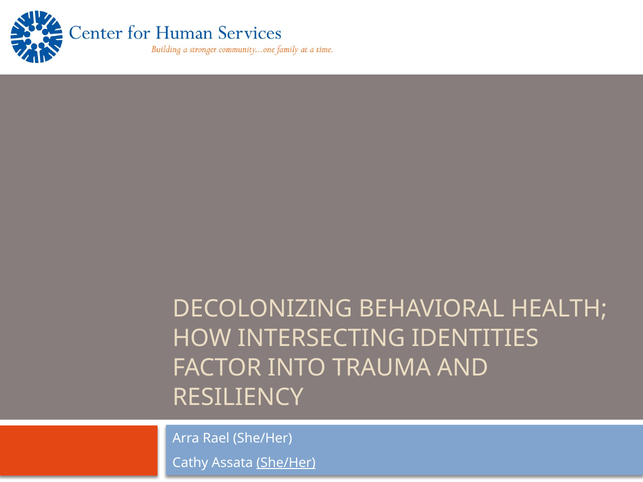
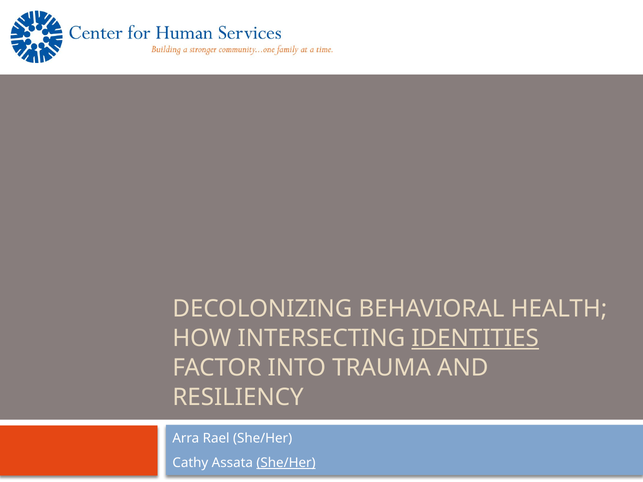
IDENTITIES underline: none -> present (475, 338)
